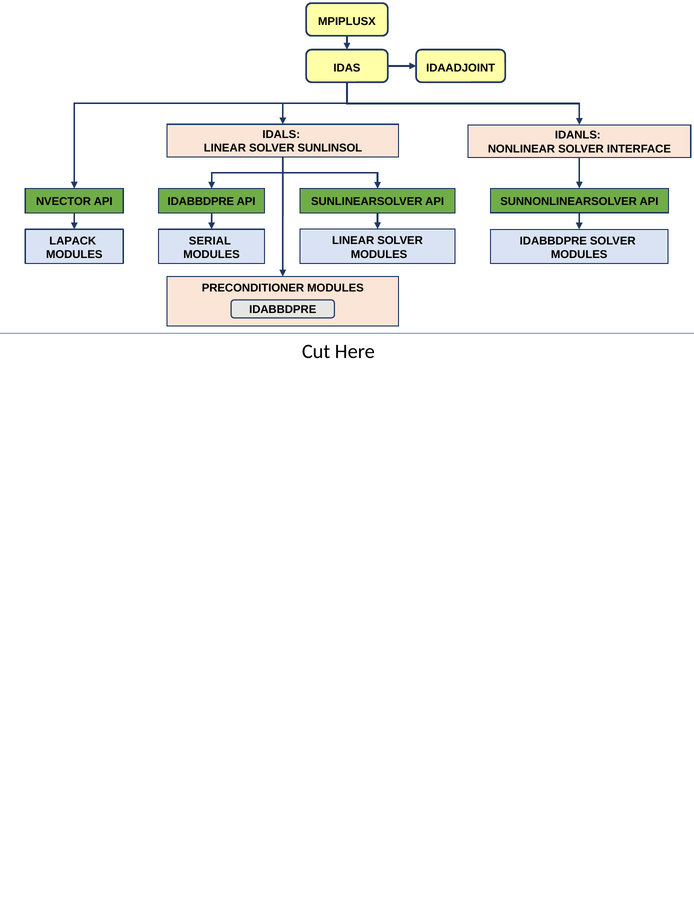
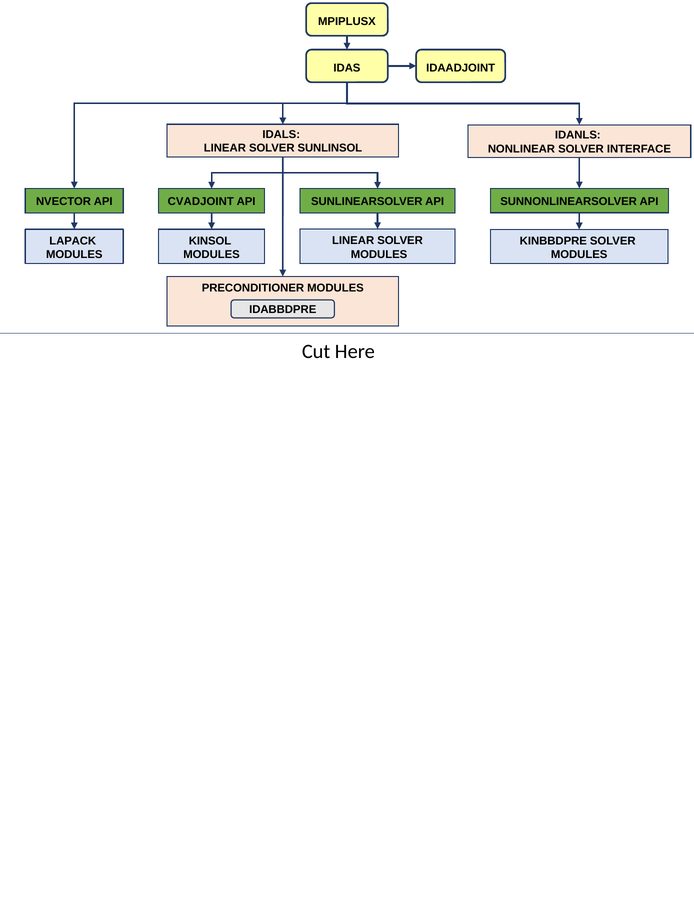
IDABBDPRE: IDABBDPRE -> CVADJOINT (201, 202)
SERIAL: SERIAL -> KINSOL (210, 241)
IDABBDPRE: IDABBDPRE -> KINBBDPRE (553, 241)
